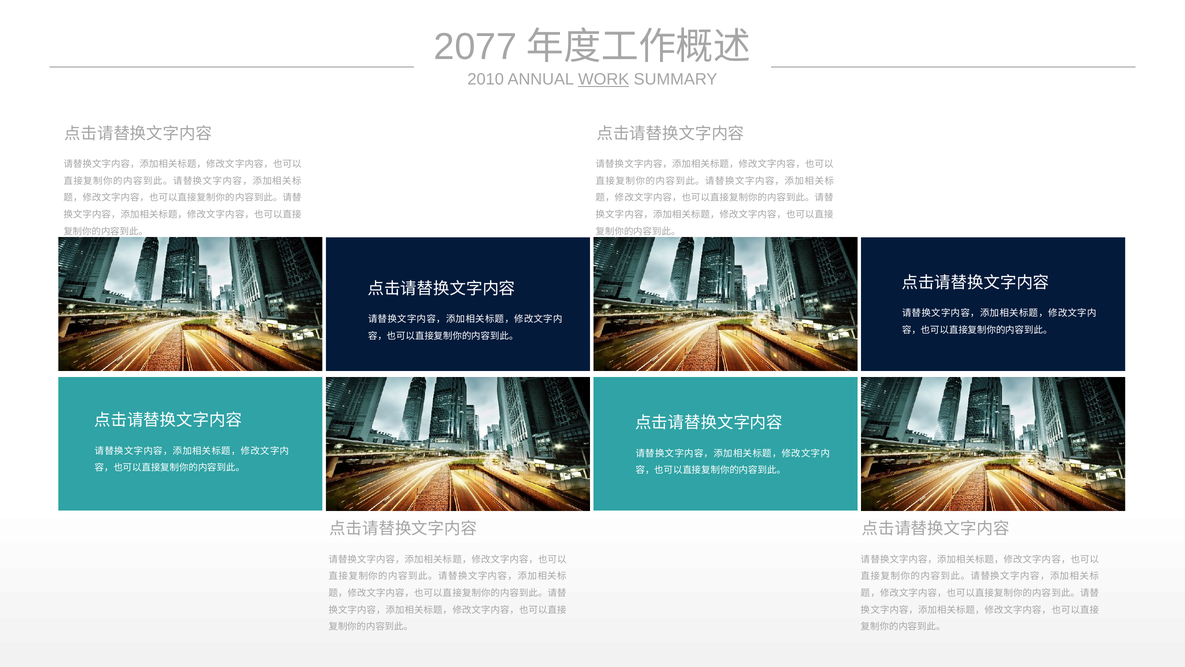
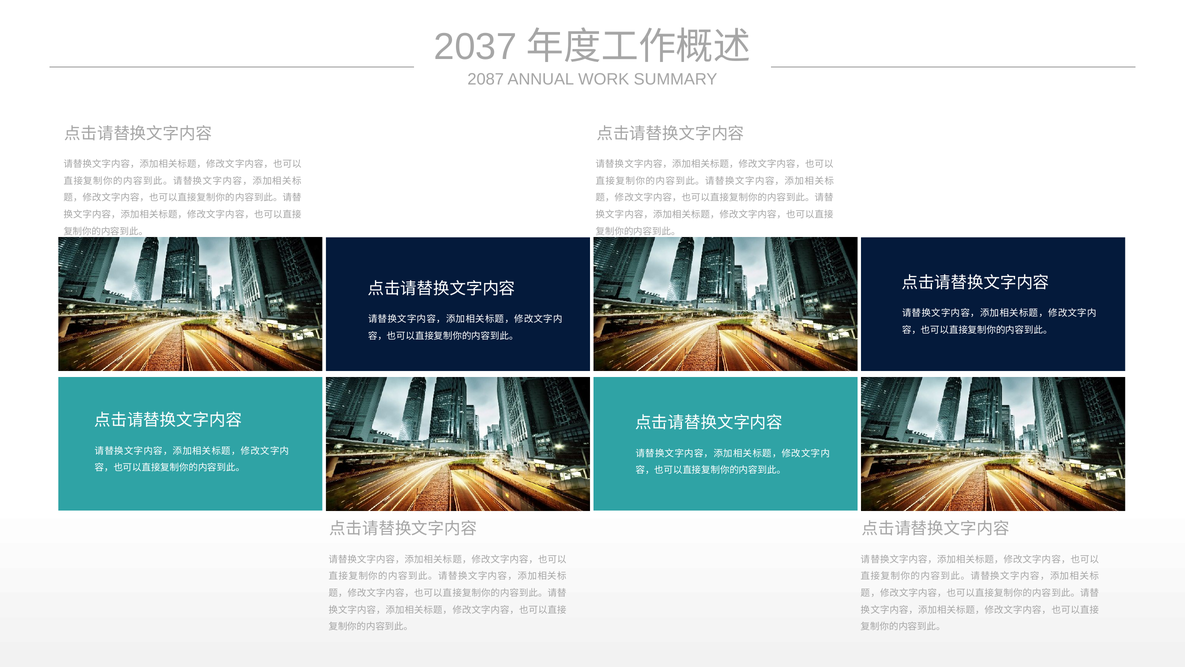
2077: 2077 -> 2037 (475, 47)
2010: 2010 -> 2087 (486, 80)
WORK underline: present -> none (604, 80)
